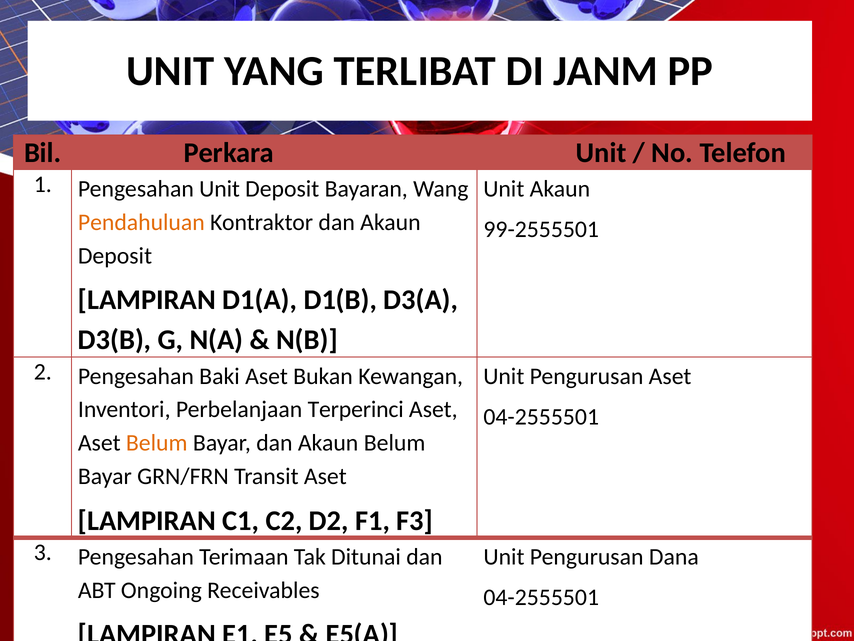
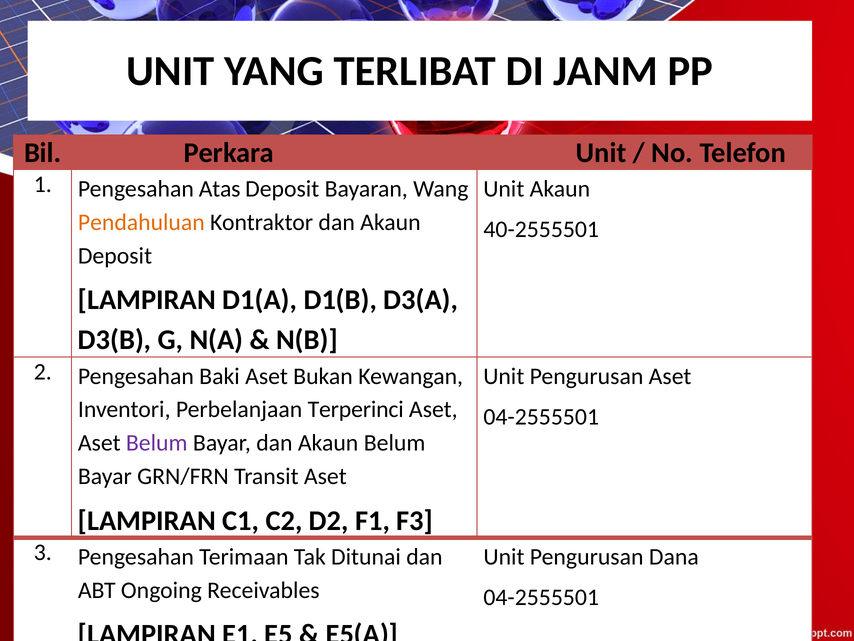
Pengesahan Unit: Unit -> Atas (220, 189)
99-2555501: 99-2555501 -> 40-2555501 (541, 229)
Belum colour: orange -> purple (157, 443)
